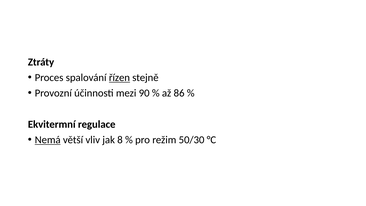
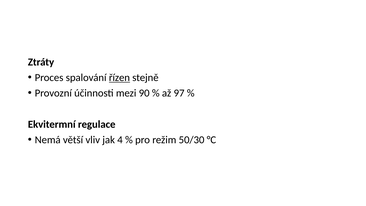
86: 86 -> 97 (179, 93)
Nemá underline: present -> none (48, 140)
8: 8 -> 4 (120, 140)
